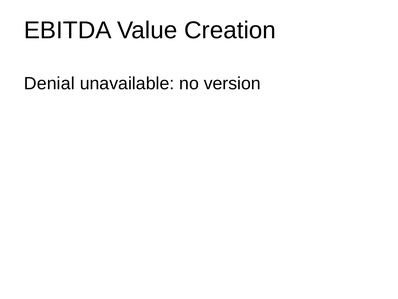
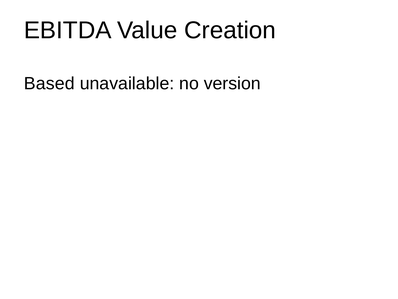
Denial: Denial -> Based (49, 83)
